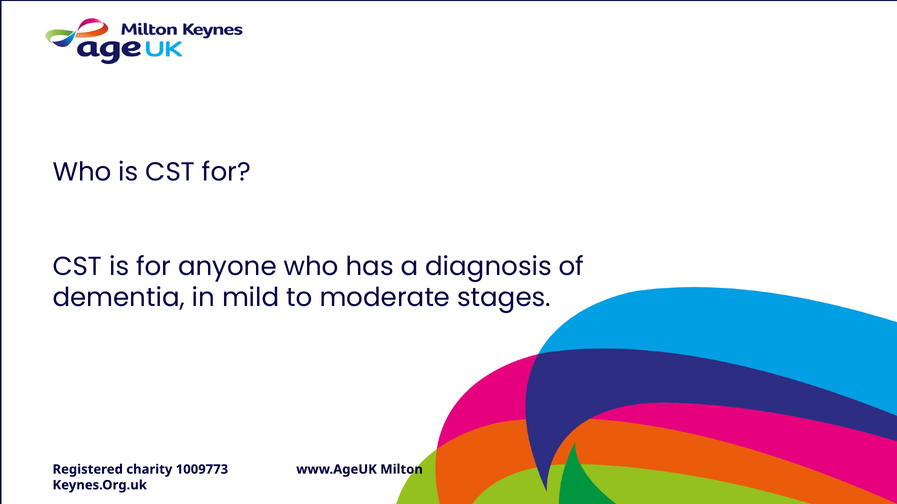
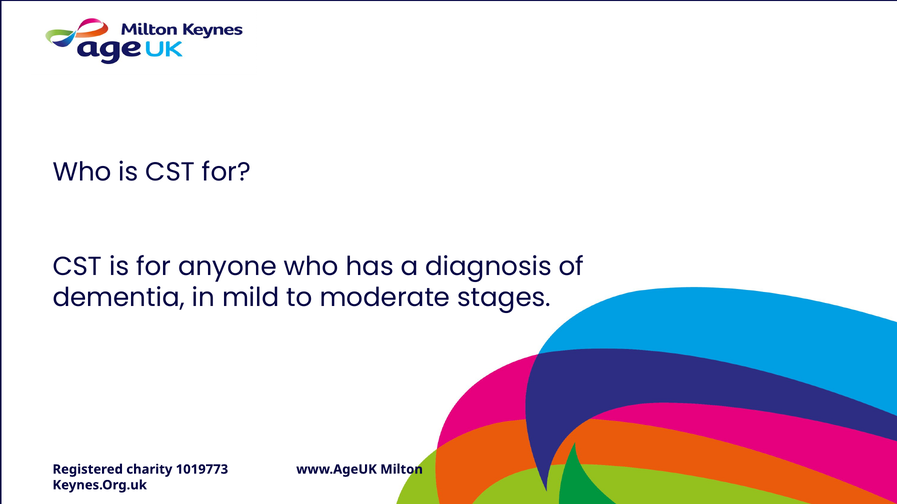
1009773: 1009773 -> 1019773 (202, 470)
